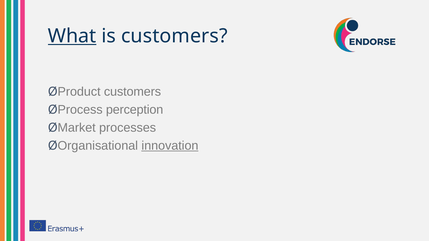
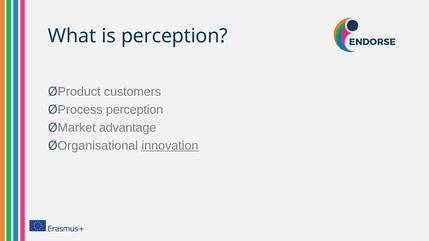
What underline: present -> none (72, 36)
is customers: customers -> perception (174, 36)
processes: processes -> advantage (128, 128)
